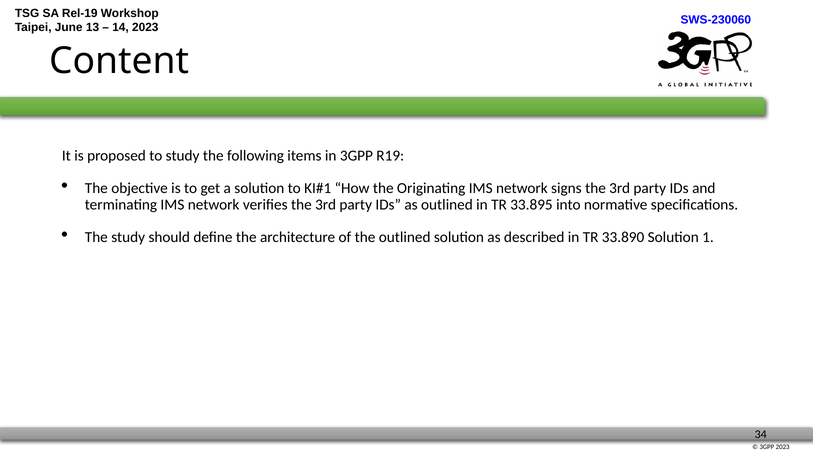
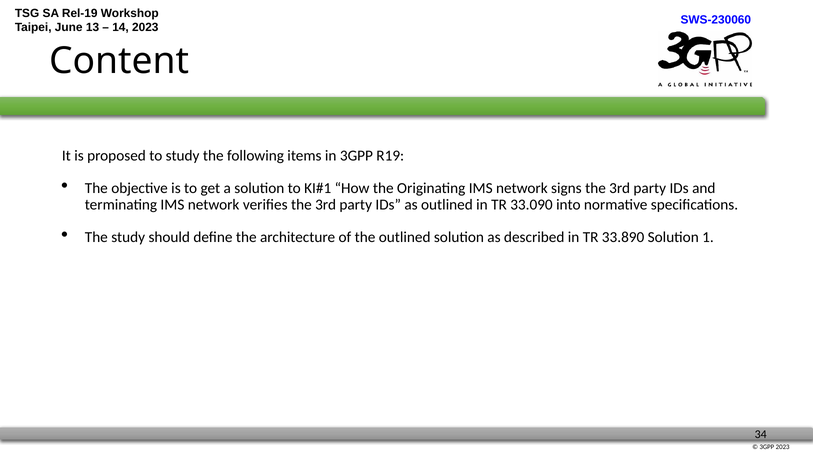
33.895: 33.895 -> 33.090 (531, 205)
